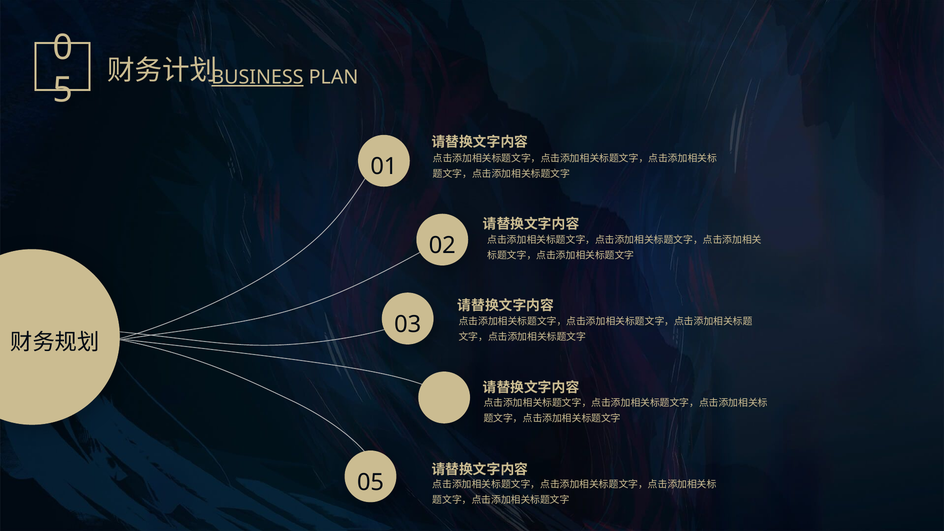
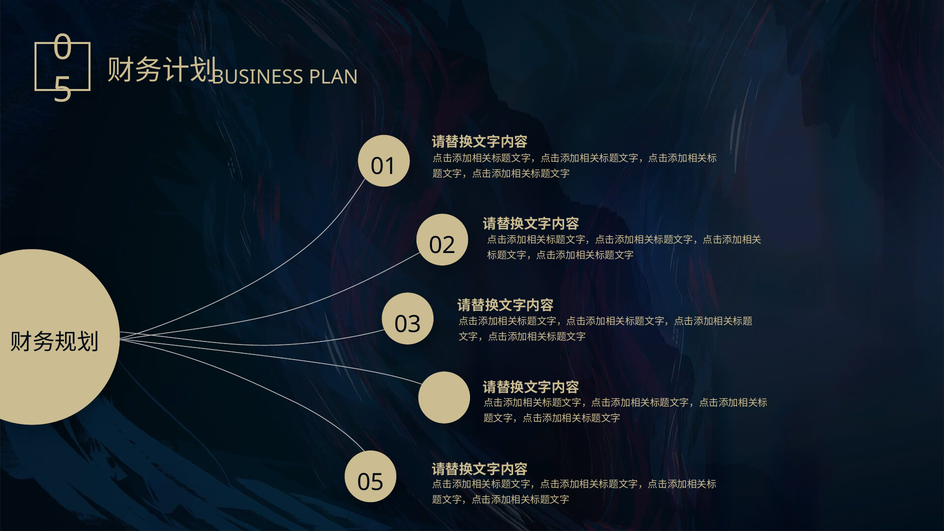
BUSINESS underline: present -> none (257, 77)
